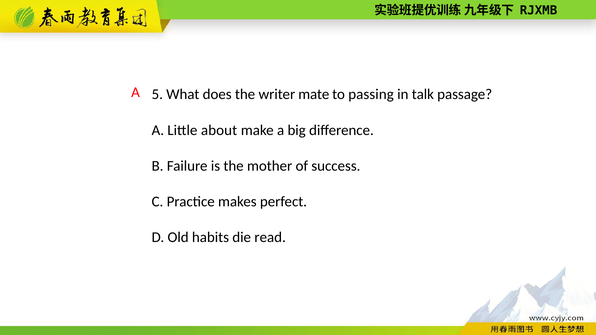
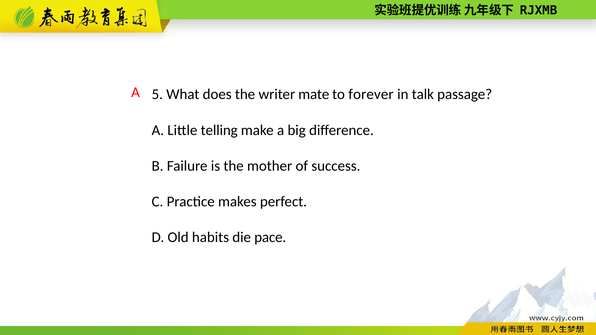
passing: passing -> forever (371, 94)
about: about -> telling (219, 130)
read: read -> pace (270, 237)
